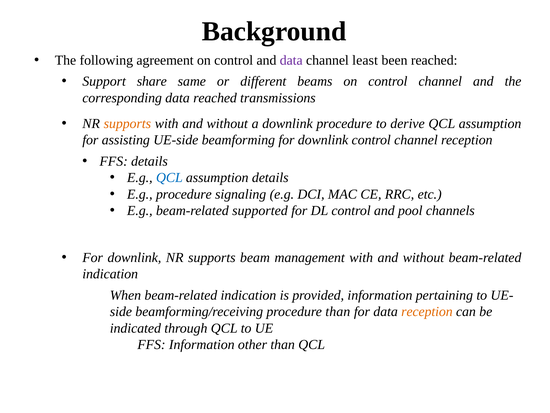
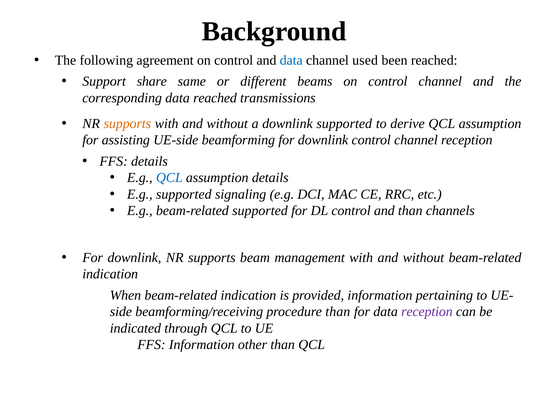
data colour: purple -> blue (291, 60)
least: least -> used (365, 60)
downlink procedure: procedure -> supported (344, 123)
E.g procedure: procedure -> supported (184, 194)
and pool: pool -> than (410, 211)
reception colour: orange -> purple (427, 311)
